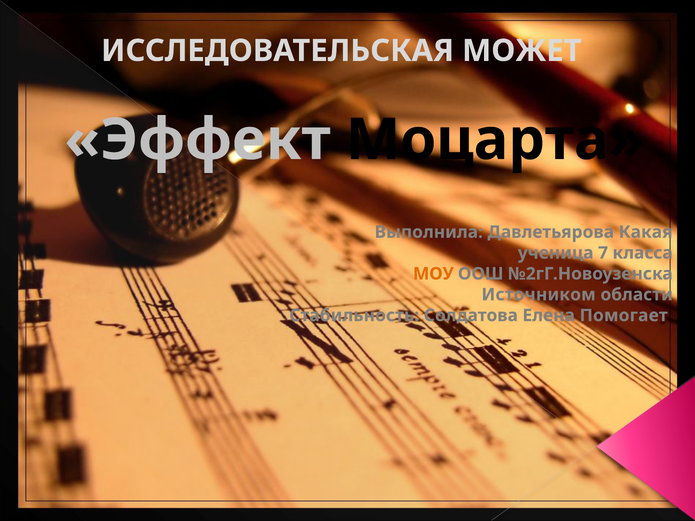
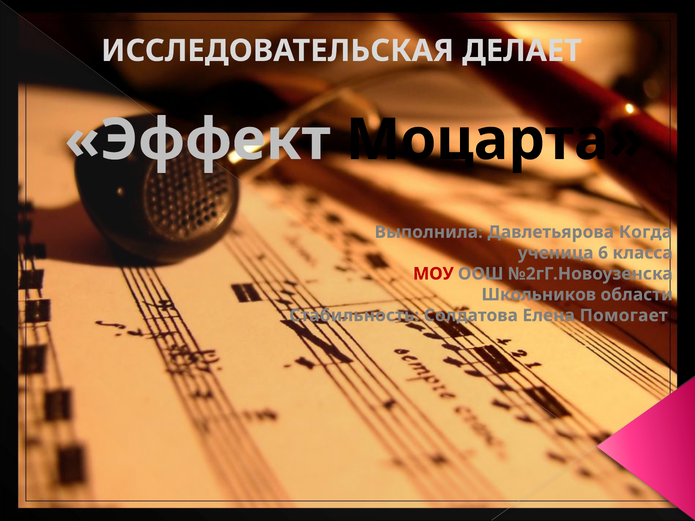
МОЖЕТ: МОЖЕТ -> ДЕЛАЕТ (522, 51)
Какая: Какая -> Когда (646, 232)
7: 7 -> 6 (603, 253)
МОУ colour: orange -> red (433, 274)
Источником: Источником -> Школьников (539, 295)
